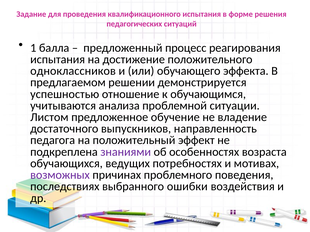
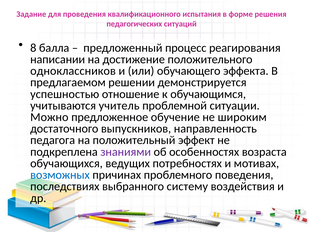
1: 1 -> 8 (33, 48)
испытания: испытания -> написании (58, 59)
анализа: анализа -> учитель (119, 106)
Листом: Листом -> Можно (49, 117)
владение: владение -> широким (242, 117)
возможных colour: purple -> blue (60, 175)
ошибки: ошибки -> систему (187, 187)
